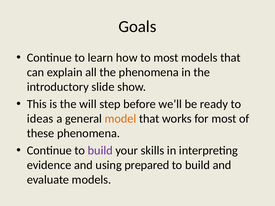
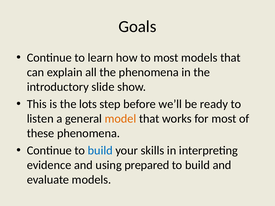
will: will -> lots (88, 104)
ideas: ideas -> listen (40, 119)
build colour: purple -> blue (100, 151)
